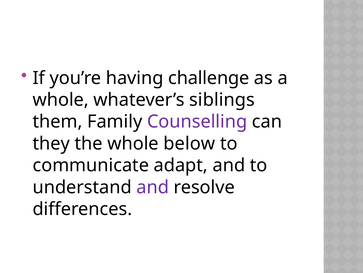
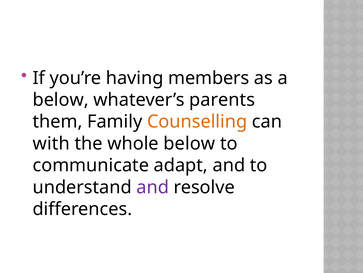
challenge: challenge -> members (209, 78)
whole: whole -> below (61, 100)
siblings: siblings -> parents (222, 100)
Counselling colour: purple -> orange (197, 121)
they: they -> with (51, 143)
